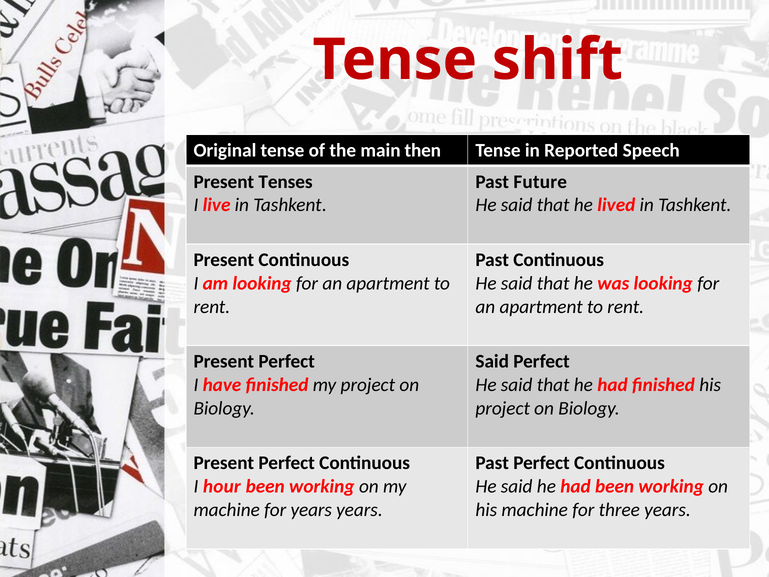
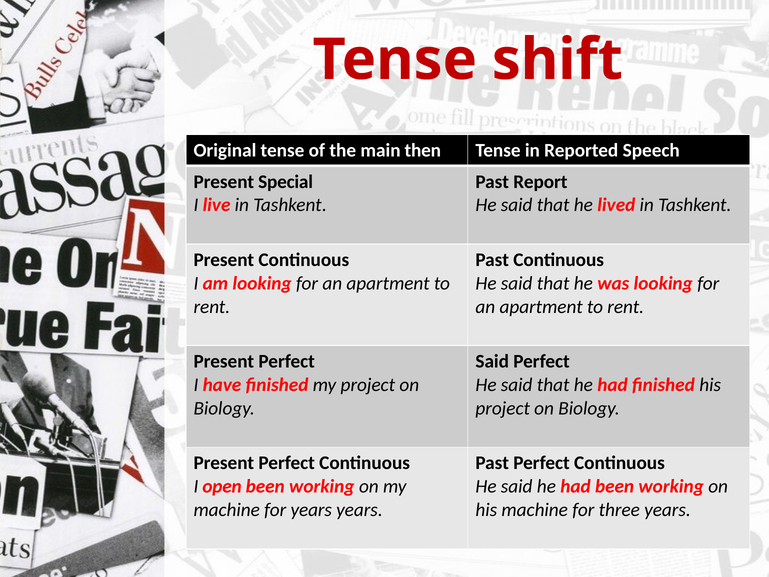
Tenses: Tenses -> Special (286, 182)
Future: Future -> Report (540, 182)
hour: hour -> open (222, 486)
